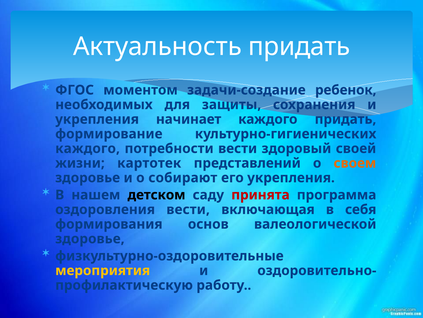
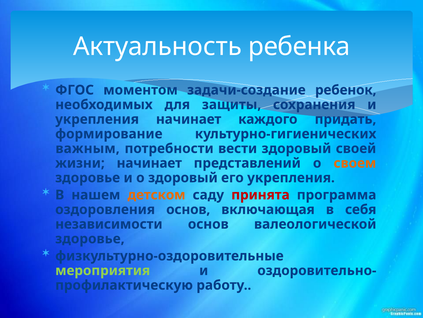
Актуальность придать: придать -> ребенка (299, 46)
каждого: каждого -> важным (88, 148)
жизни картотек: картотек -> начинает (149, 163)
о собирают: собирают -> здоровый (183, 177)
детском colour: black -> orange (156, 194)
оздоровления вести: вести -> основ (188, 209)
формирования: формирования -> независимости (109, 224)
мероприятия colour: yellow -> light green (103, 270)
